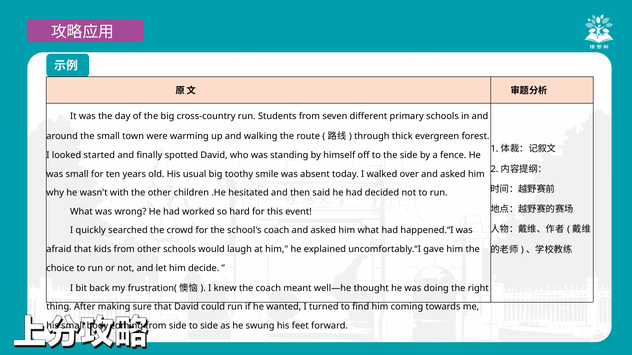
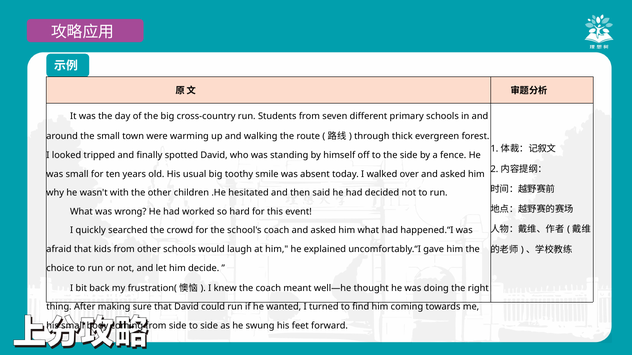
started: started -> tripped (99, 155)
